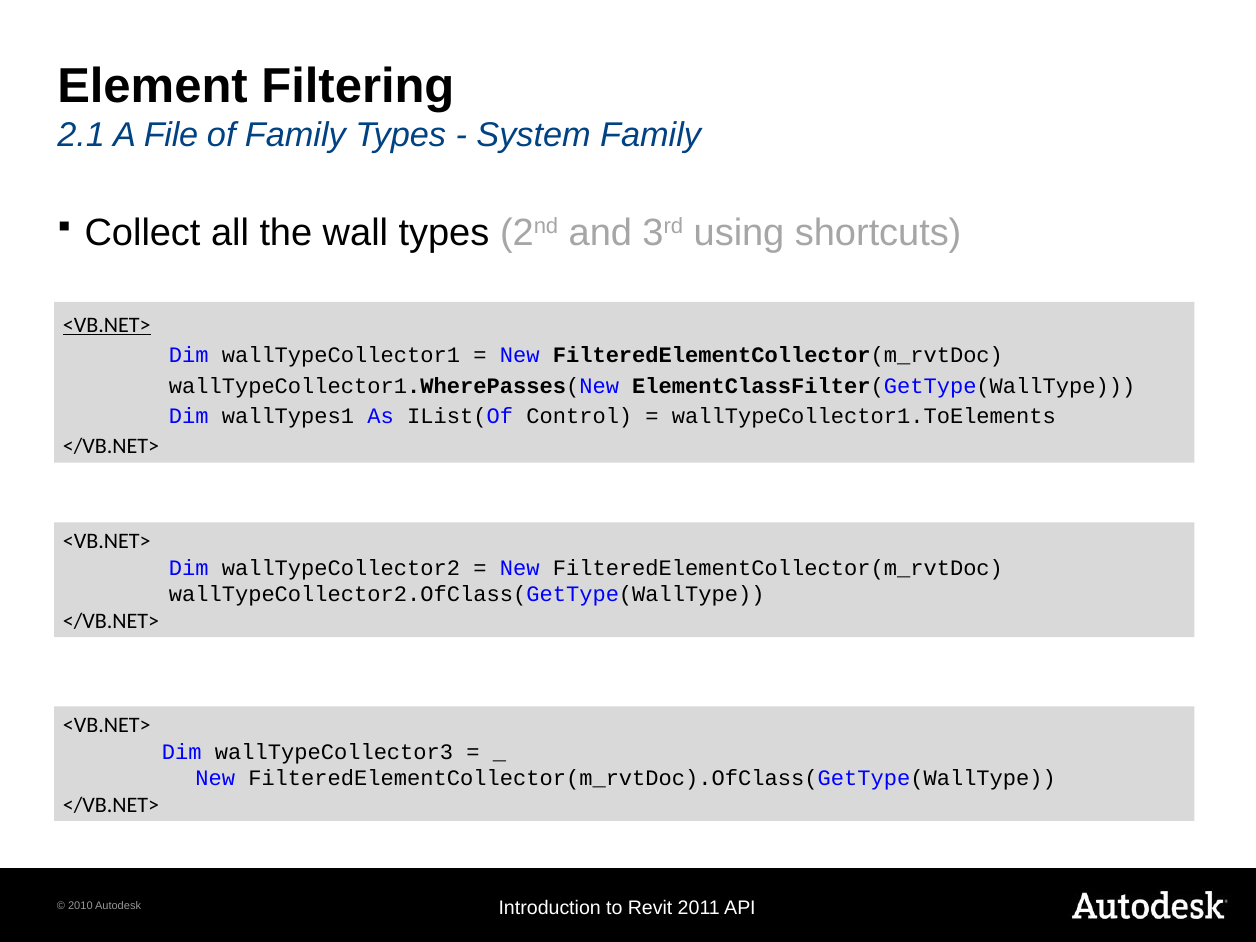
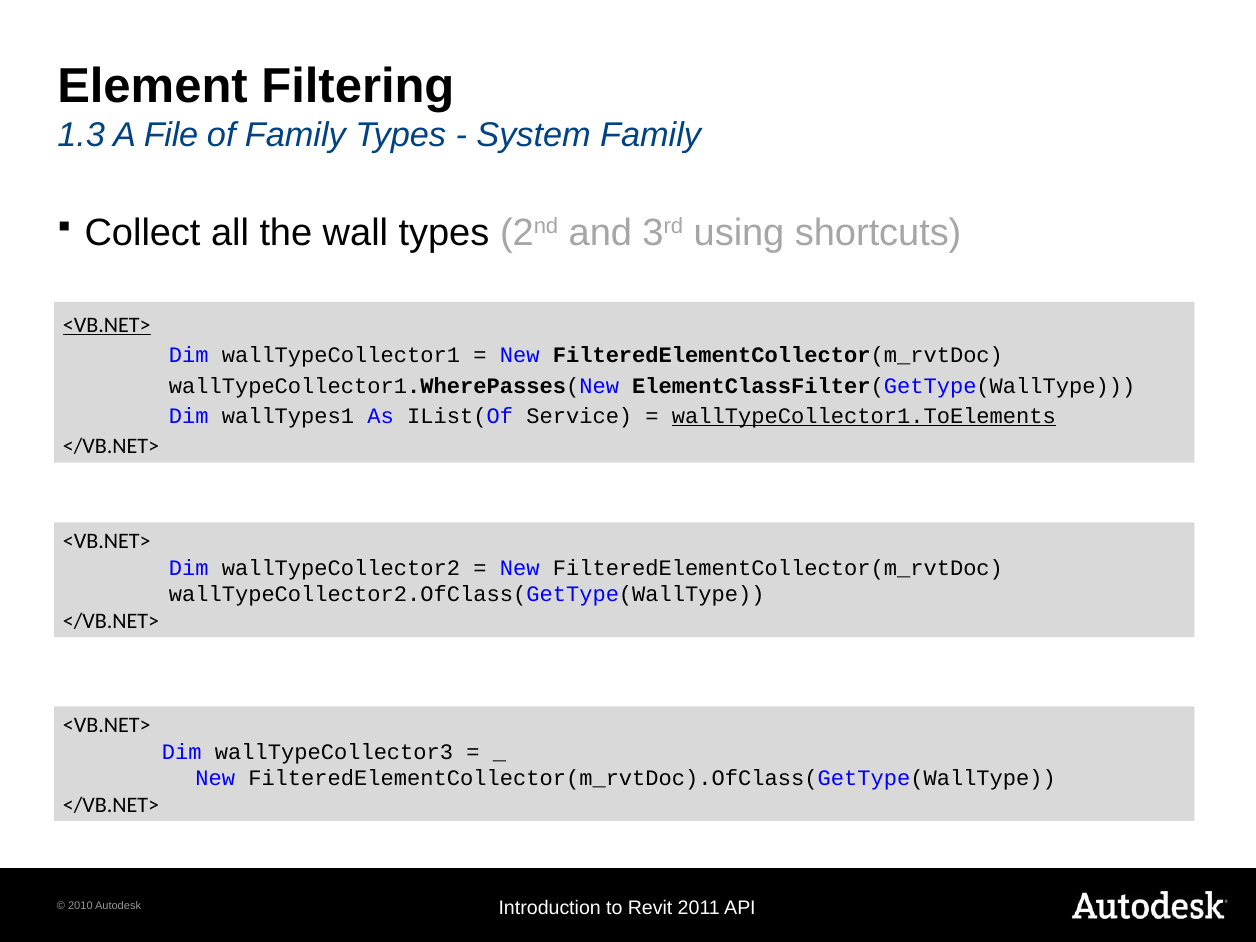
2.1: 2.1 -> 1.3 (81, 135)
Control: Control -> Service (579, 416)
wallTypeCollector1.ToElements underline: none -> present (864, 416)
